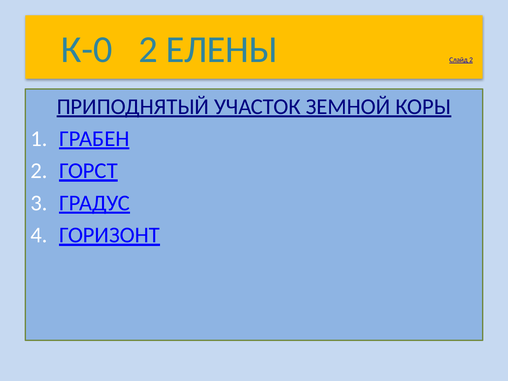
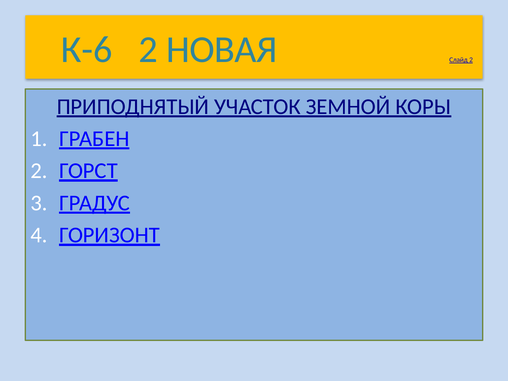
К-0: К-0 -> К-6 (87, 50)
ЕЛЕНЫ: ЕЛЕНЫ -> НОВАЯ (222, 50)
